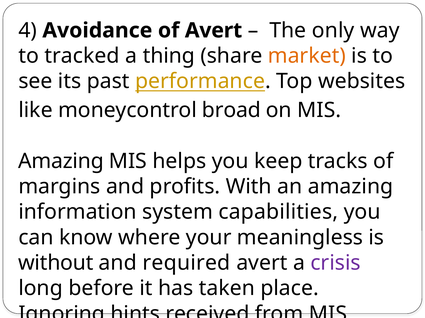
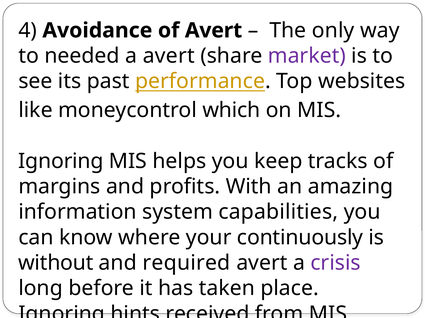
tracked: tracked -> needed (82, 56)
a thing: thing -> avert (169, 56)
market colour: orange -> purple (307, 56)
broad: broad -> which (231, 110)
Amazing: Amazing -> Ignoring (61, 161)
meaningless: meaningless -> continuously (300, 238)
